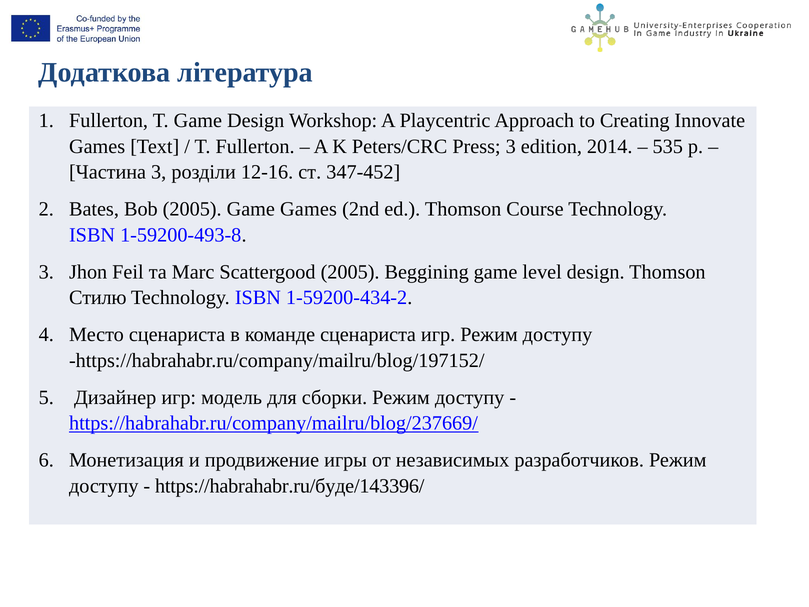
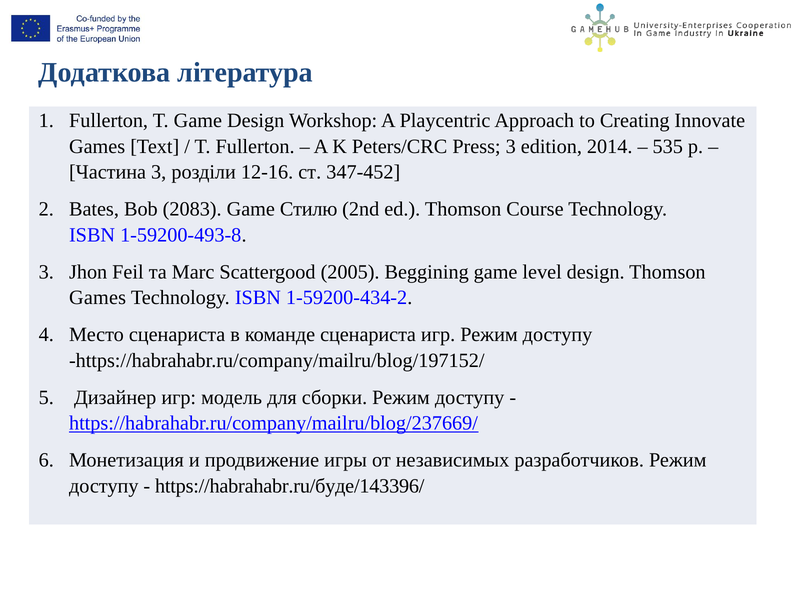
Bob 2005: 2005 -> 2083 (192, 209)
Game Games: Games -> Стилю (309, 209)
Стилю: Стилю -> Games (98, 297)
